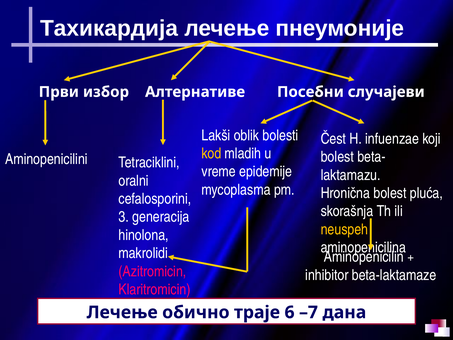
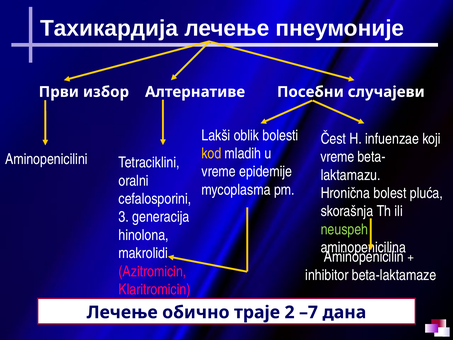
bolest: bolest -> vreme (337, 157)
neuspeh colour: yellow -> light green (344, 229)
6: 6 -> 2 (290, 312)
